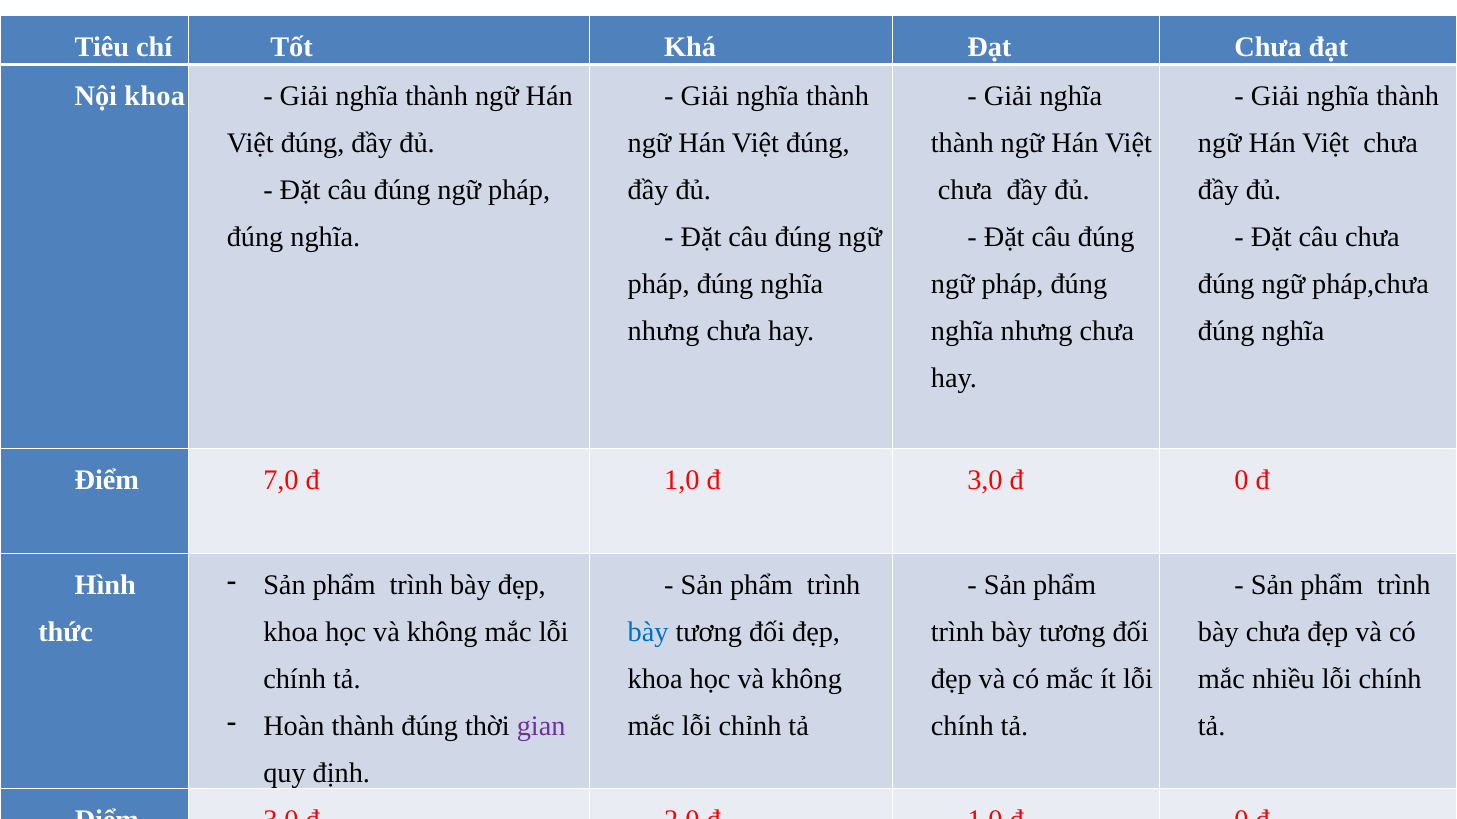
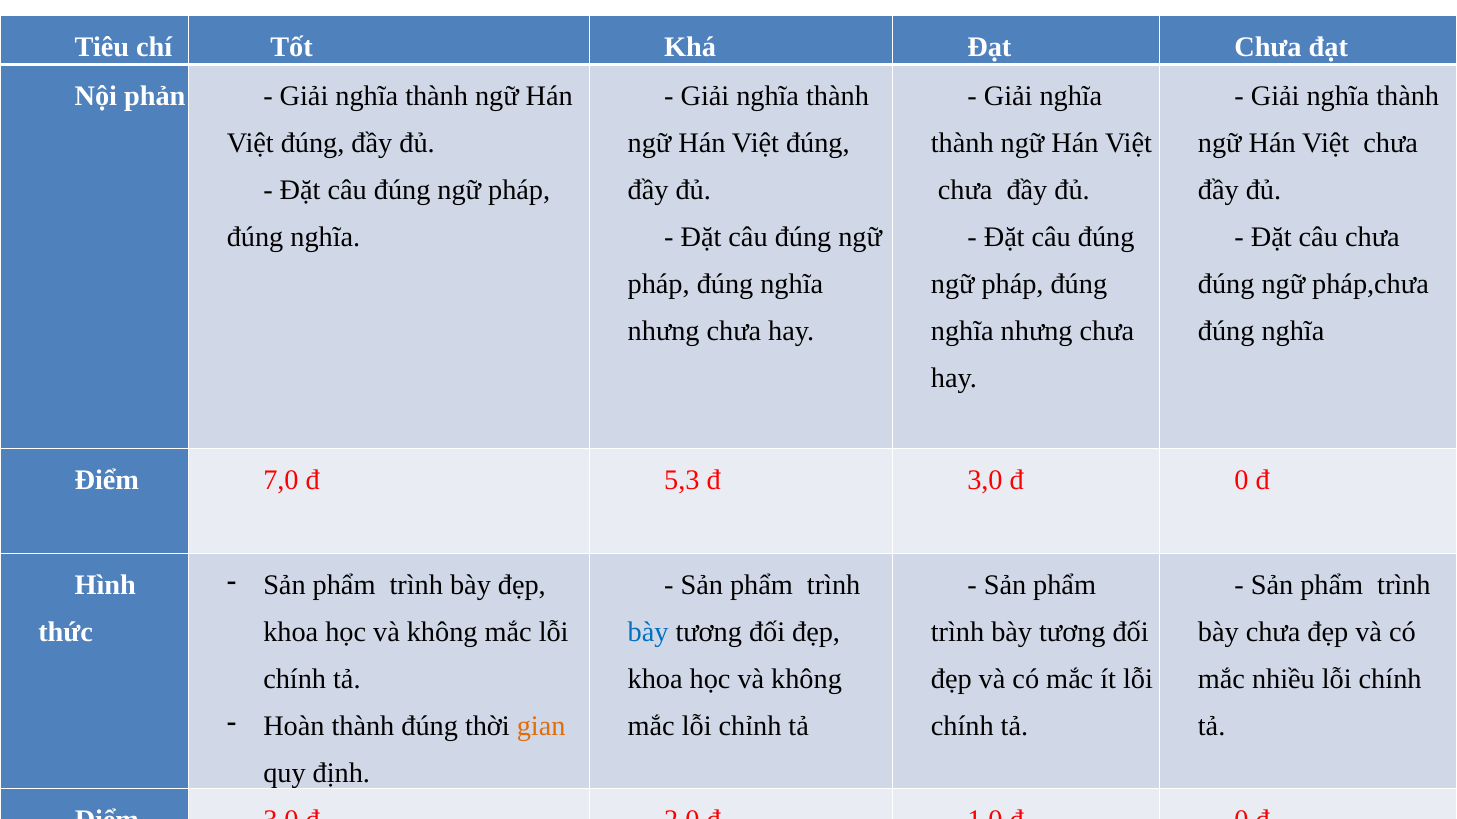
Nội khoa: khoa -> phản (155, 96)
7,0 đ 1,0: 1,0 -> 5,3 (682, 480)
gian colour: purple -> orange (541, 726)
